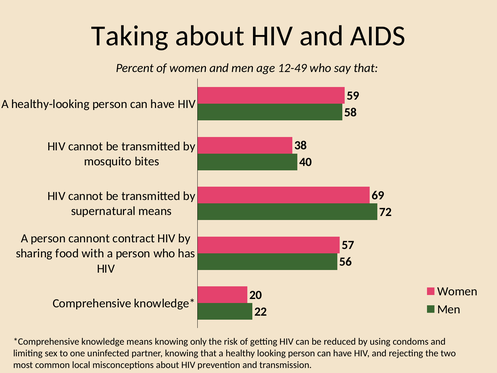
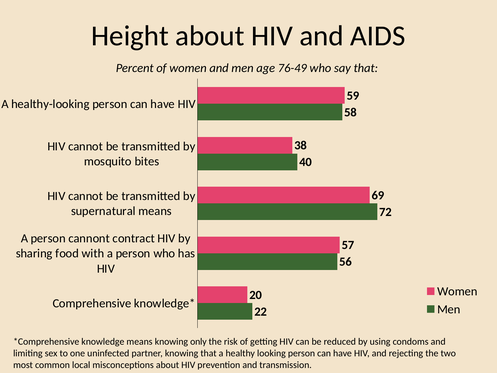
Taking: Taking -> Height (130, 36)
12-49: 12-49 -> 76-49 (292, 68)
